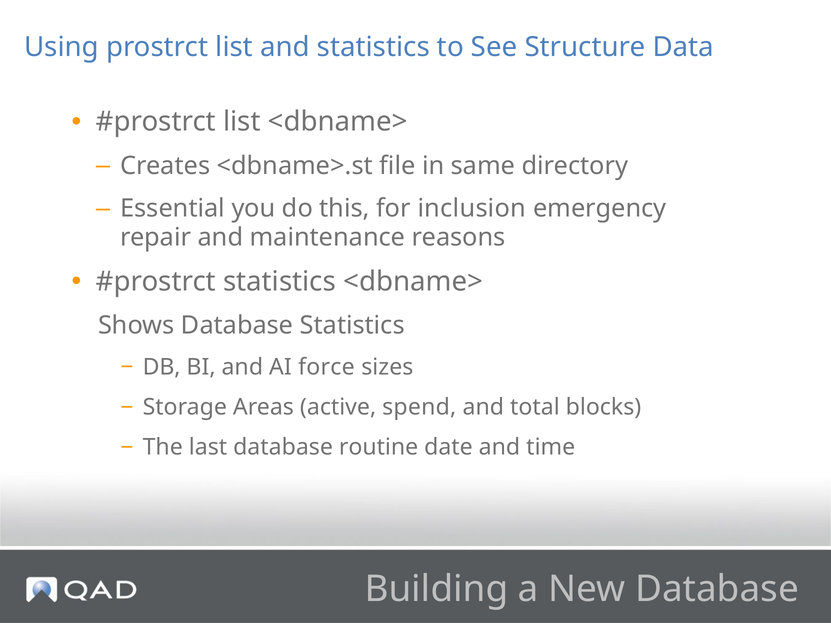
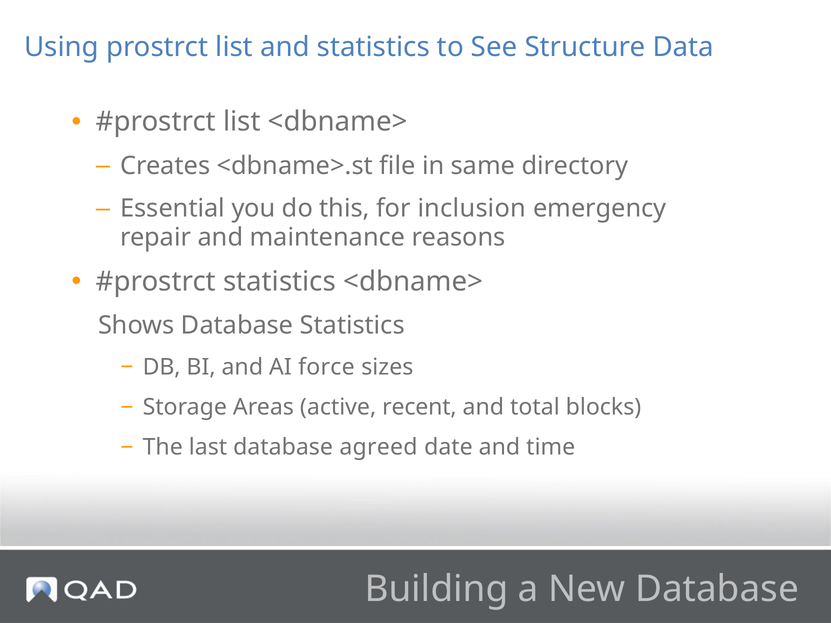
spend: spend -> recent (419, 407)
routine: routine -> agreed (378, 447)
